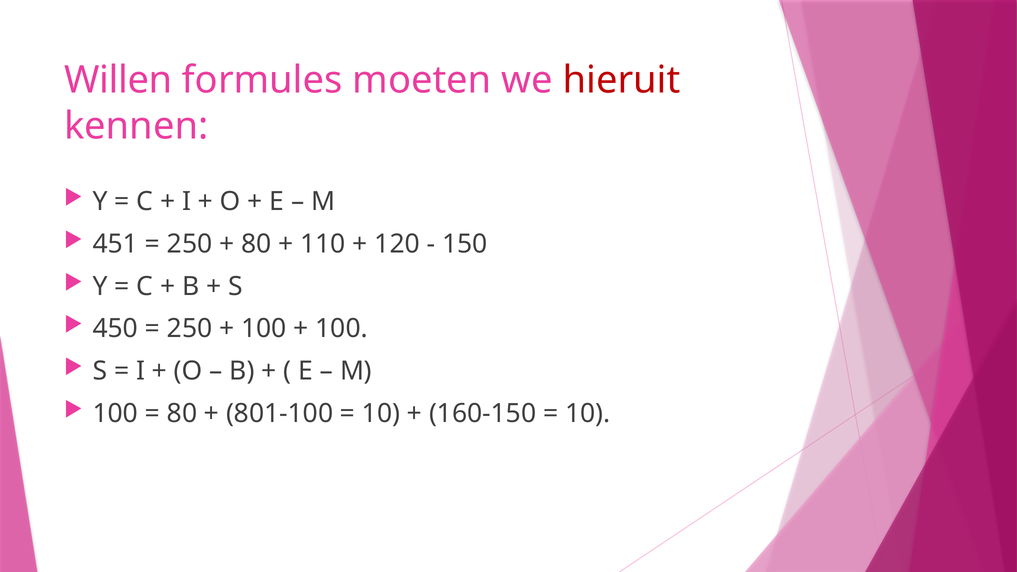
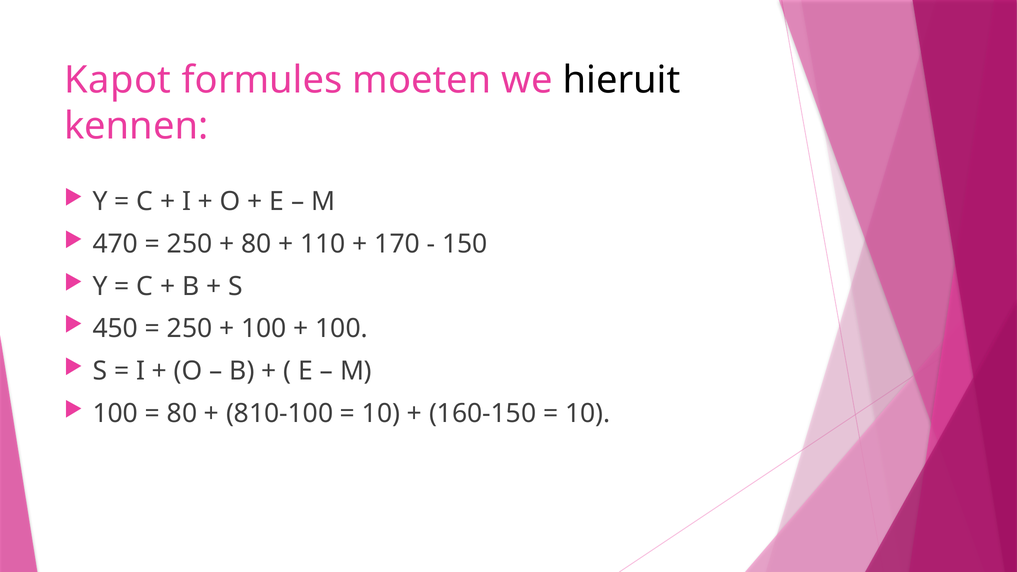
Willen: Willen -> Kapot (118, 80)
hieruit colour: red -> black (622, 80)
451: 451 -> 470 (115, 244)
120: 120 -> 170 (397, 244)
801-100: 801-100 -> 810-100 (280, 413)
